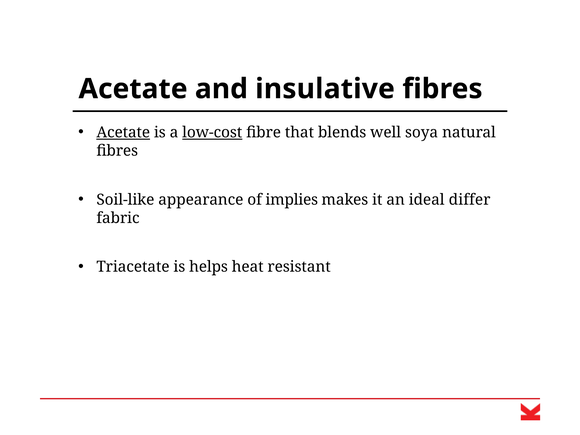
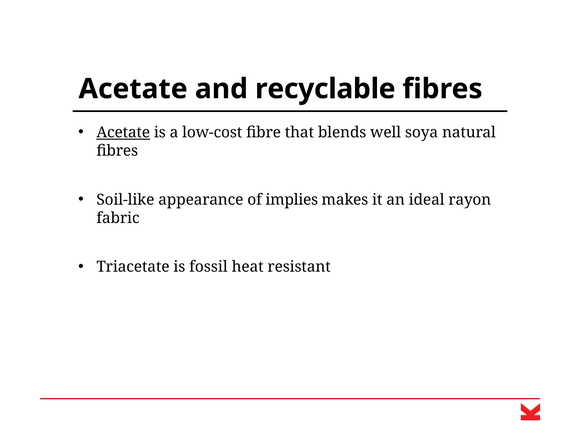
insulative: insulative -> recyclable (325, 89)
low-cost underline: present -> none (212, 132)
differ: differ -> rayon (470, 200)
helps: helps -> fossil (208, 267)
